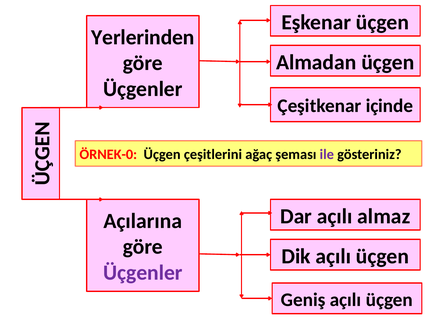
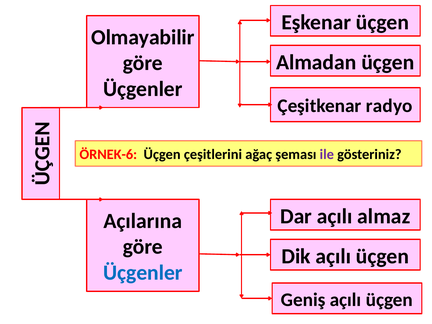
Yerlerinden: Yerlerinden -> Olmayabilir (143, 37)
içinde: içinde -> radyo (389, 106)
ÖRNEK-0: ÖRNEK-0 -> ÖRNEK-6 (108, 154)
Üçgenler colour: purple -> blue (143, 273)
